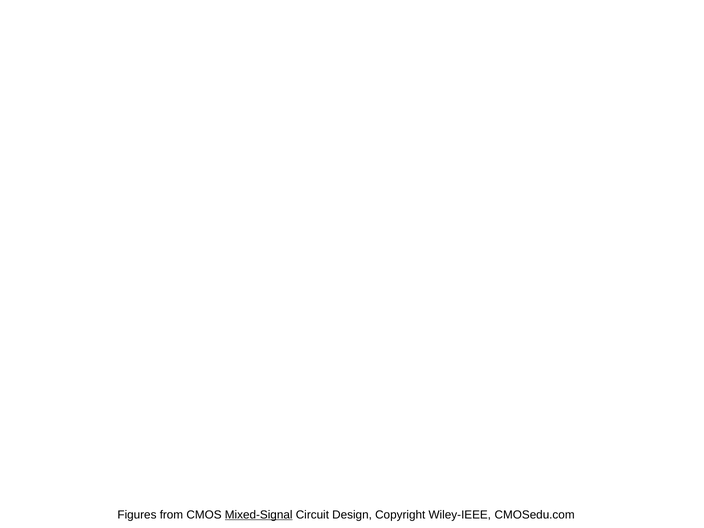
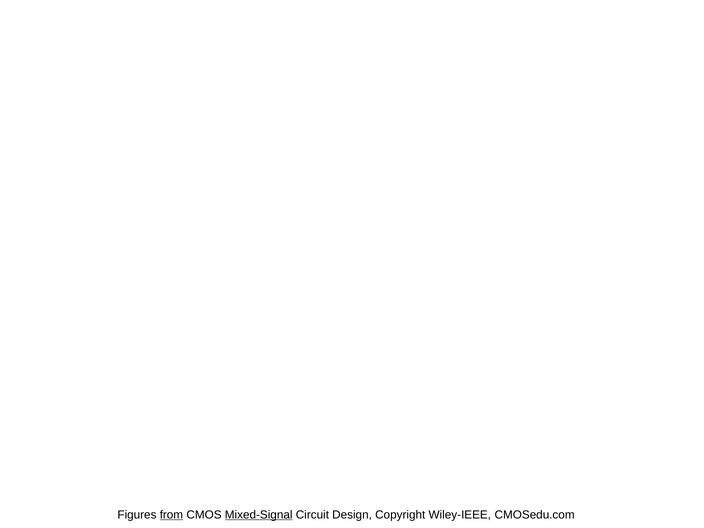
from underline: none -> present (171, 515)
